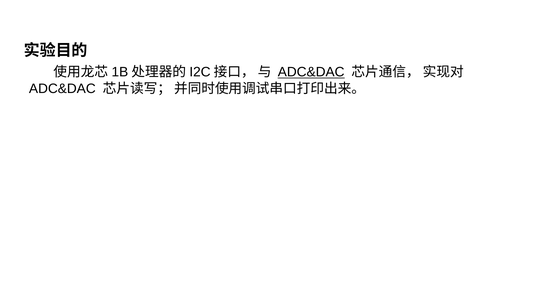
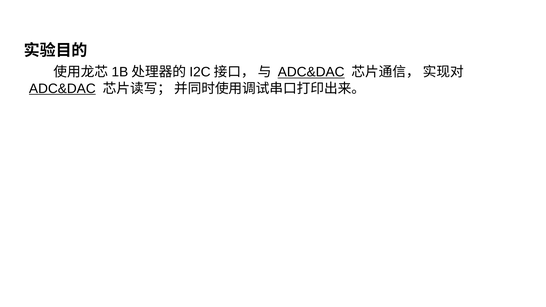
ADC&DAC underline: none -> present (62, 89)
